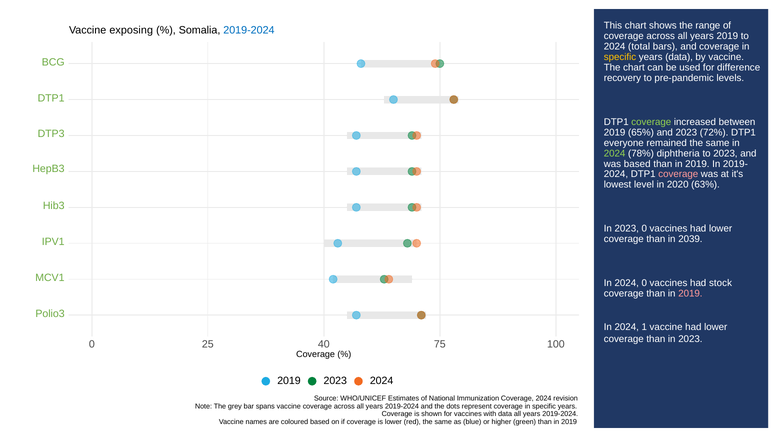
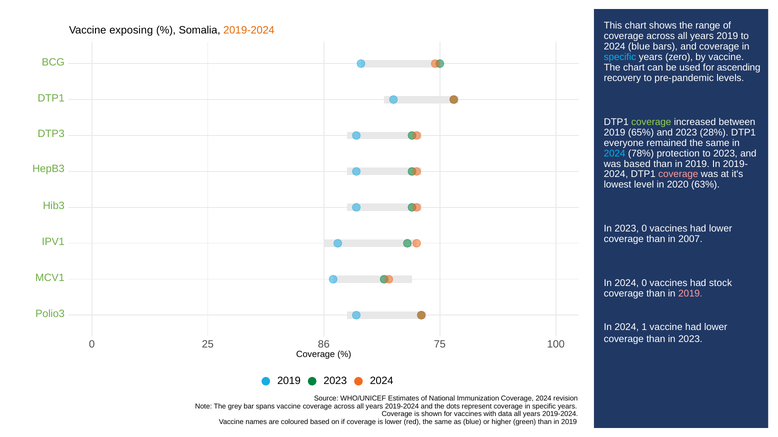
2019-2024 colour: blue -> orange (249, 30)
2024 total: total -> blue (639, 47)
specific colour: yellow -> light blue (620, 57)
years data: data -> zero (679, 57)
difference: difference -> ascending (739, 68)
72%: 72% -> 28% (714, 133)
2024 colour: light green -> light blue (615, 154)
diphtheria: diphtheria -> protection (678, 154)
2039: 2039 -> 2007 (690, 239)
40: 40 -> 86 (324, 345)
